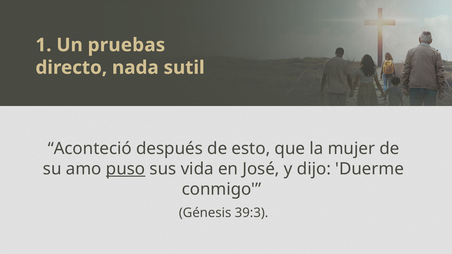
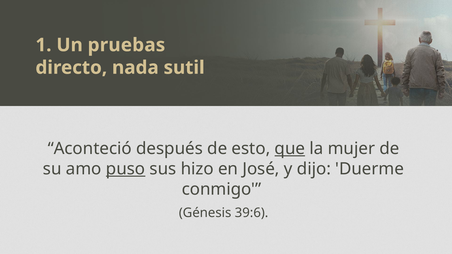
que underline: none -> present (290, 149)
vida: vida -> hizo (197, 169)
39:3: 39:3 -> 39:6 (252, 213)
